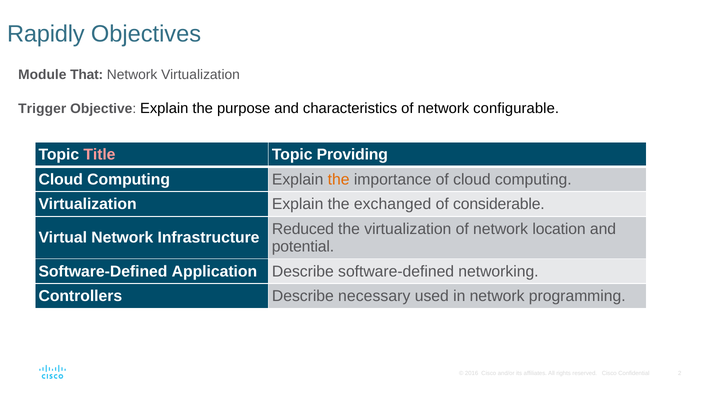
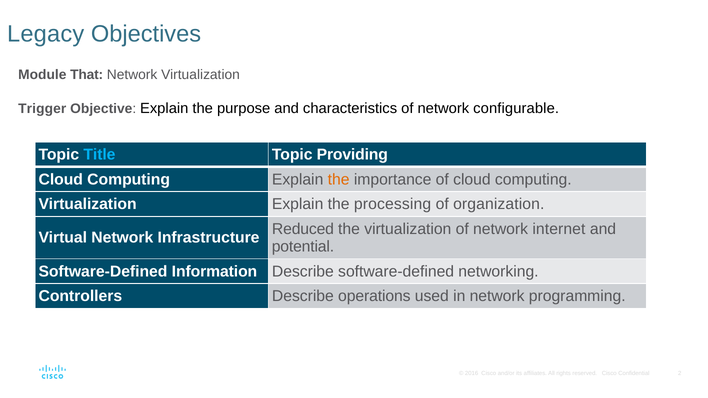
Rapidly: Rapidly -> Legacy (46, 34)
Title colour: pink -> light blue (99, 155)
exchanged: exchanged -> processing (393, 204)
considerable: considerable -> organization (499, 204)
location: location -> internet (559, 229)
Application: Application -> Information (214, 272)
necessary: necessary -> operations (374, 296)
